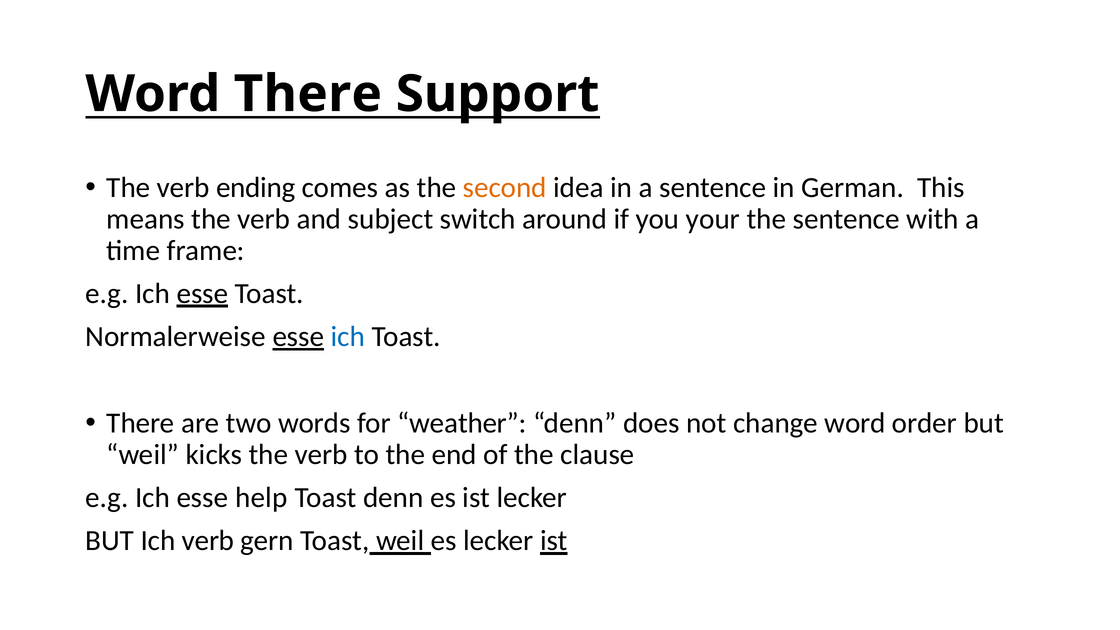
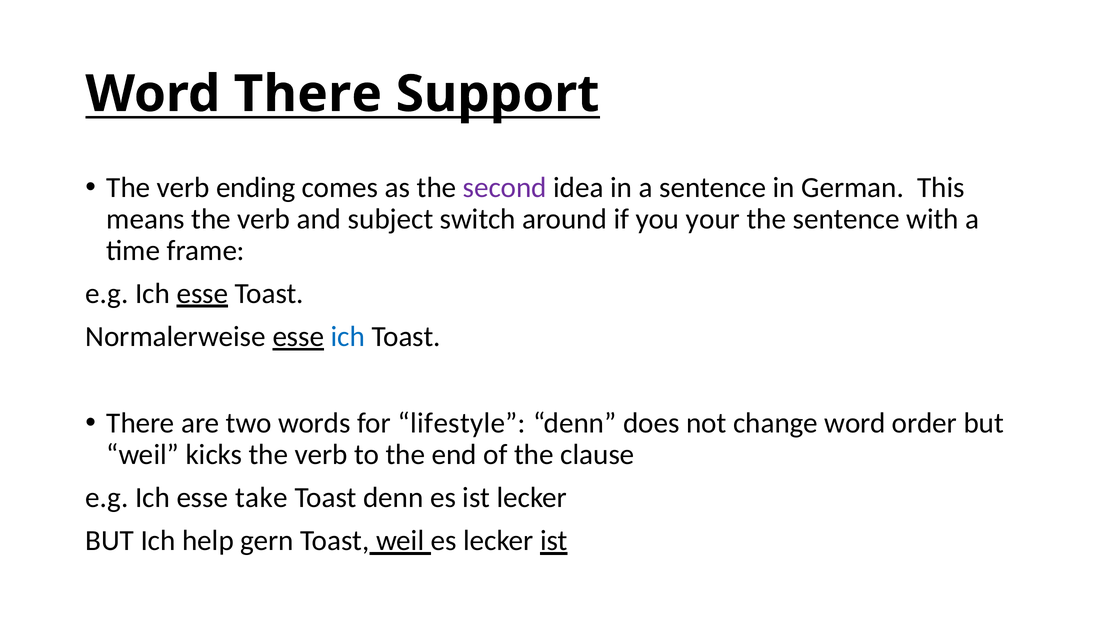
second colour: orange -> purple (505, 187)
weather: weather -> lifestyle (462, 423)
help: help -> take (261, 498)
Ich verb: verb -> help (208, 541)
